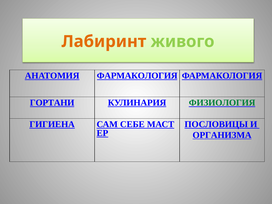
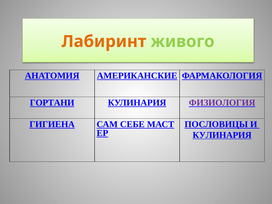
АНАТОМИЯ ФАРМАКОЛОГИЯ: ФАРМАКОЛОГИЯ -> АМЕРИКАНСКИЕ (137, 76)
ФИЗИОЛОГИЯ colour: green -> purple (222, 103)
ОРГАНИЗМА: ОРГАНИЗМА -> КУЛИНАРИЯ (222, 135)
